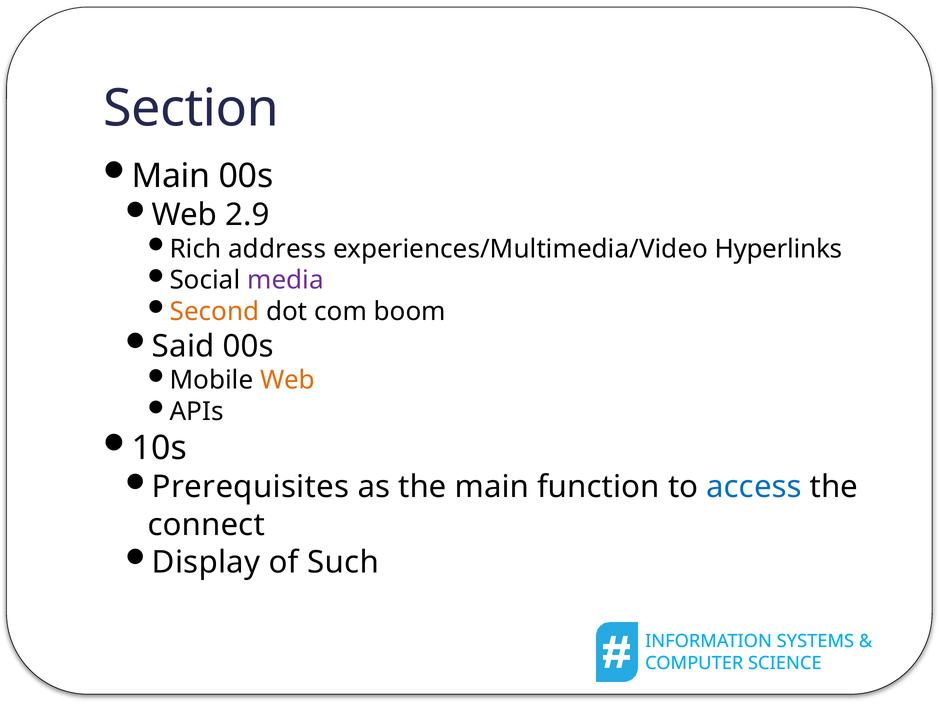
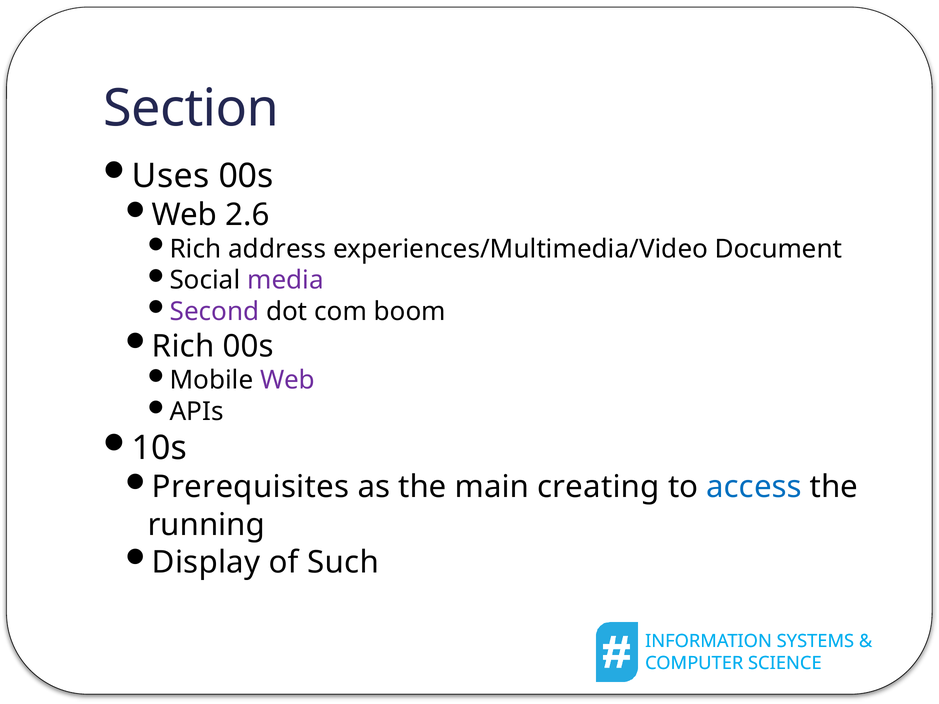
Main: Main -> Uses (171, 176)
2.9: 2.9 -> 2.6 (247, 215)
Hyperlinks: Hyperlinks -> Document (778, 249)
Second colour: orange -> purple (214, 312)
Said: Said -> Rich (183, 346)
Web colour: orange -> purple (288, 381)
function: function -> creating (598, 487)
connect: connect -> running (206, 525)
